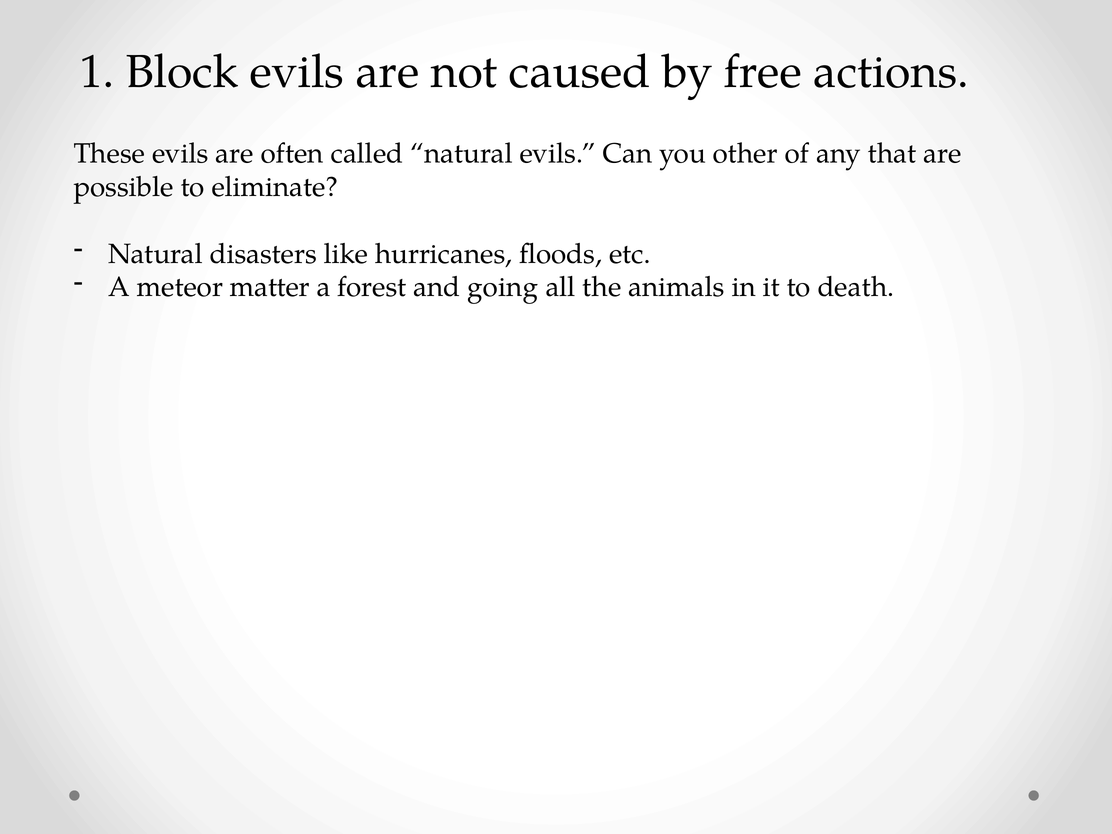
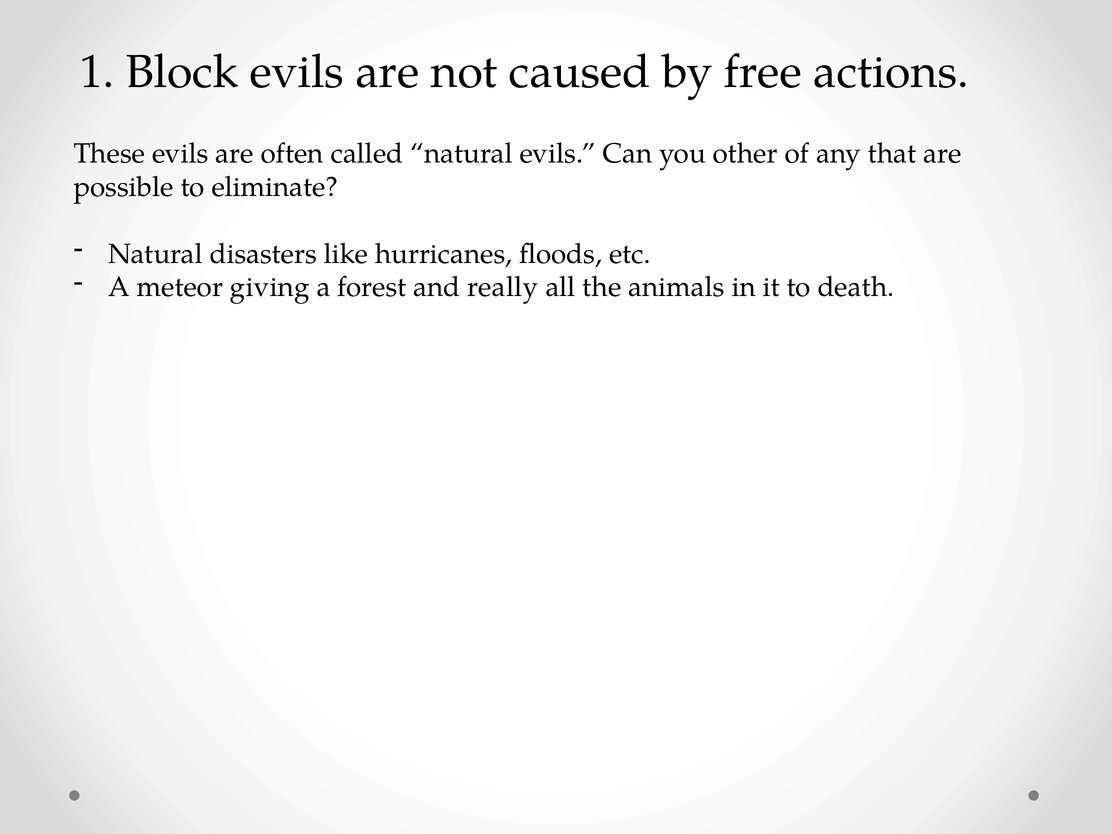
matter: matter -> giving (270, 287)
going: going -> really (503, 287)
